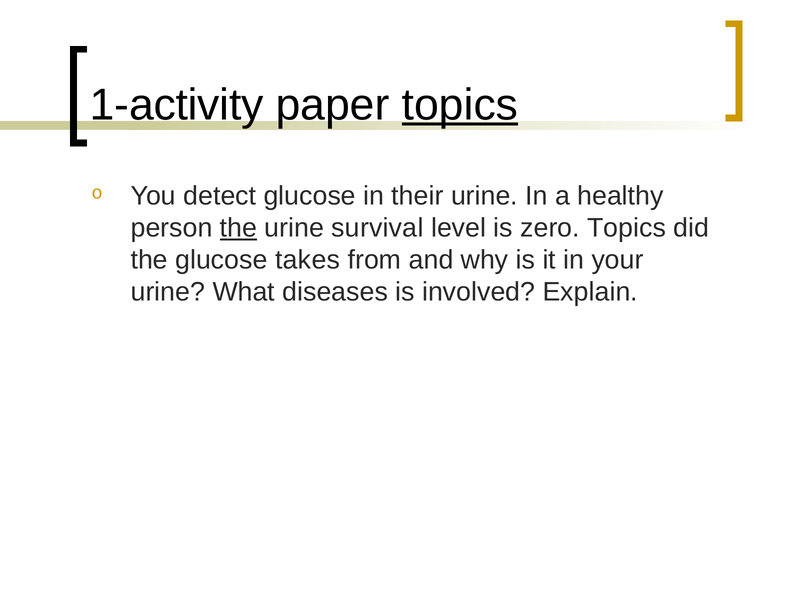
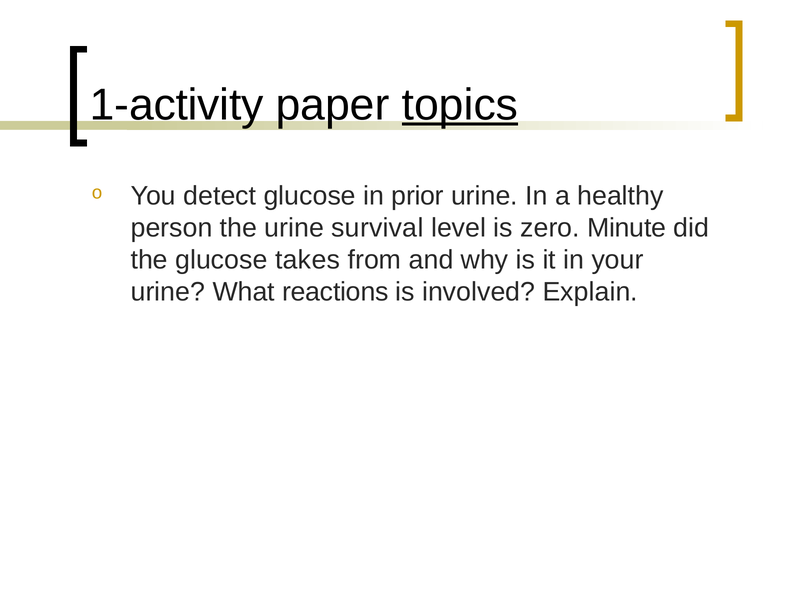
their: their -> prior (418, 196)
the underline: present -> none (239, 228)
zero Topics: Topics -> Minute (627, 228)
diseases: diseases -> reactions (335, 292)
